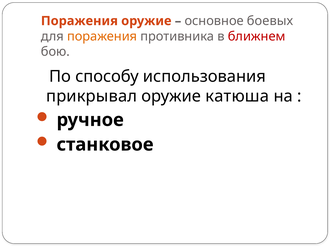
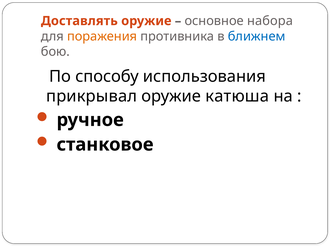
Поражения: Поражения -> Доставлять (79, 21)
боевых: боевых -> набора (270, 21)
ближнем colour: red -> blue (257, 36)
